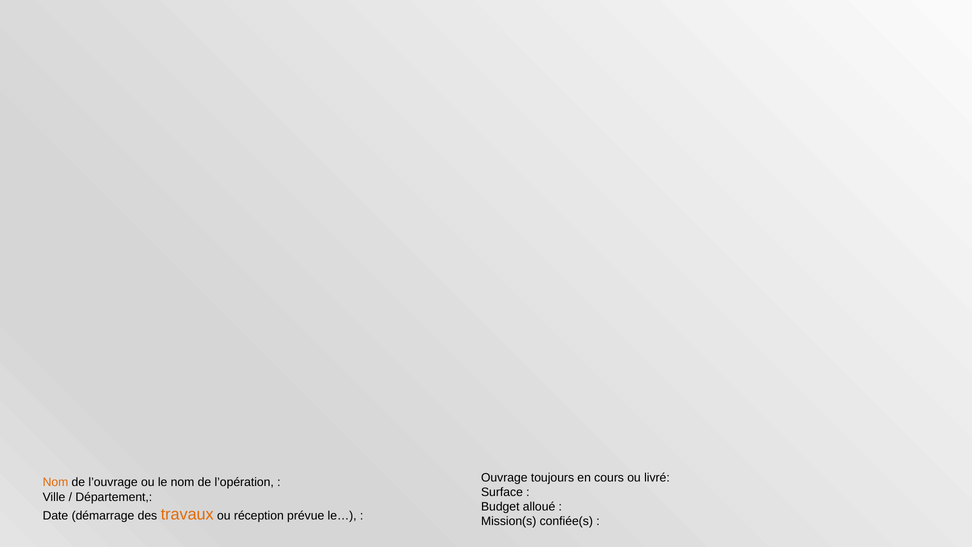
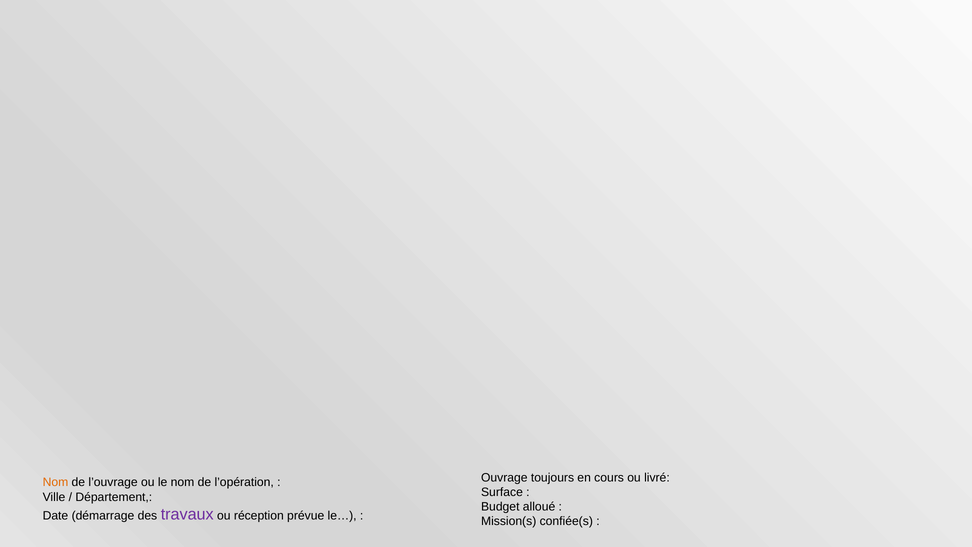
travaux colour: orange -> purple (187, 514)
